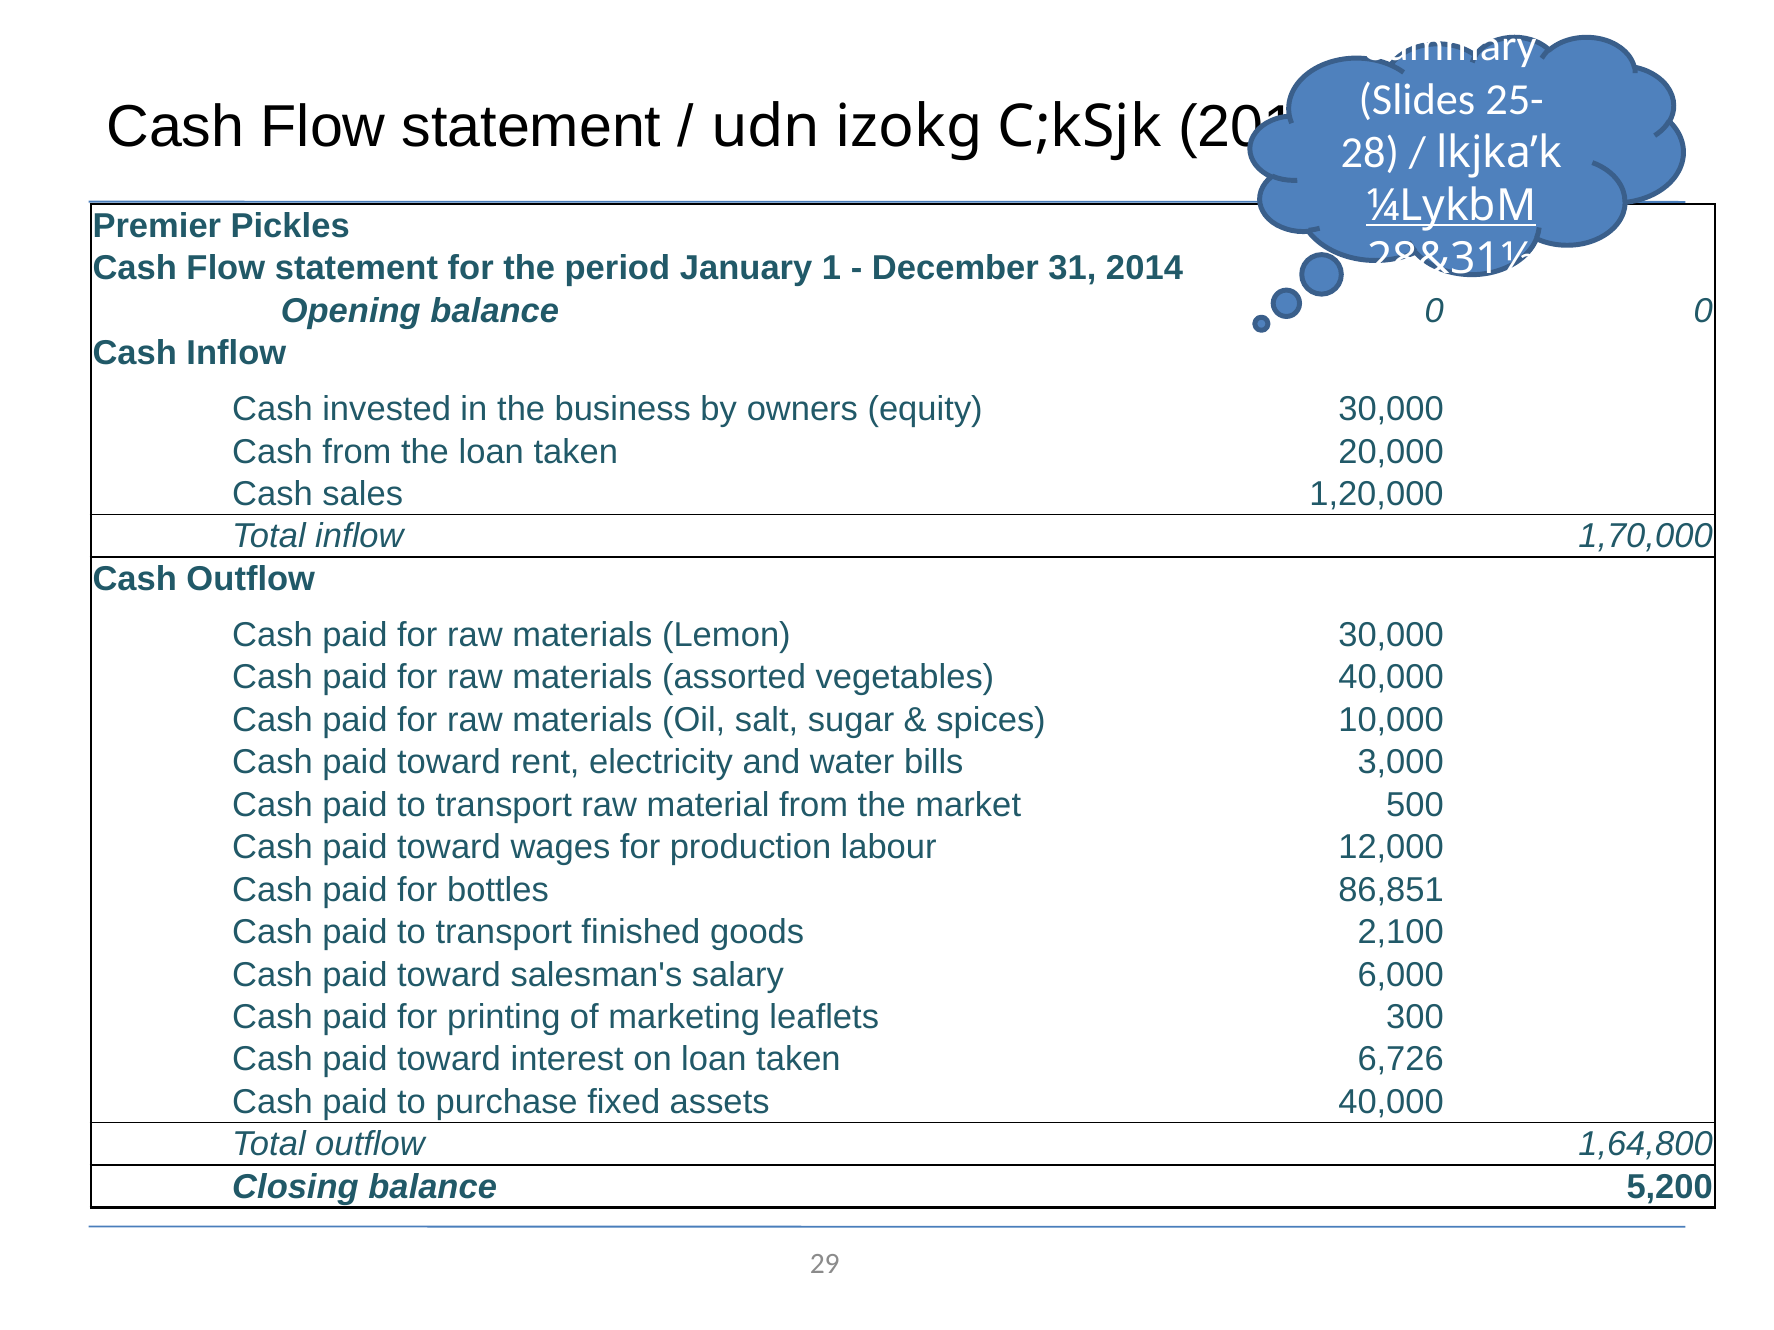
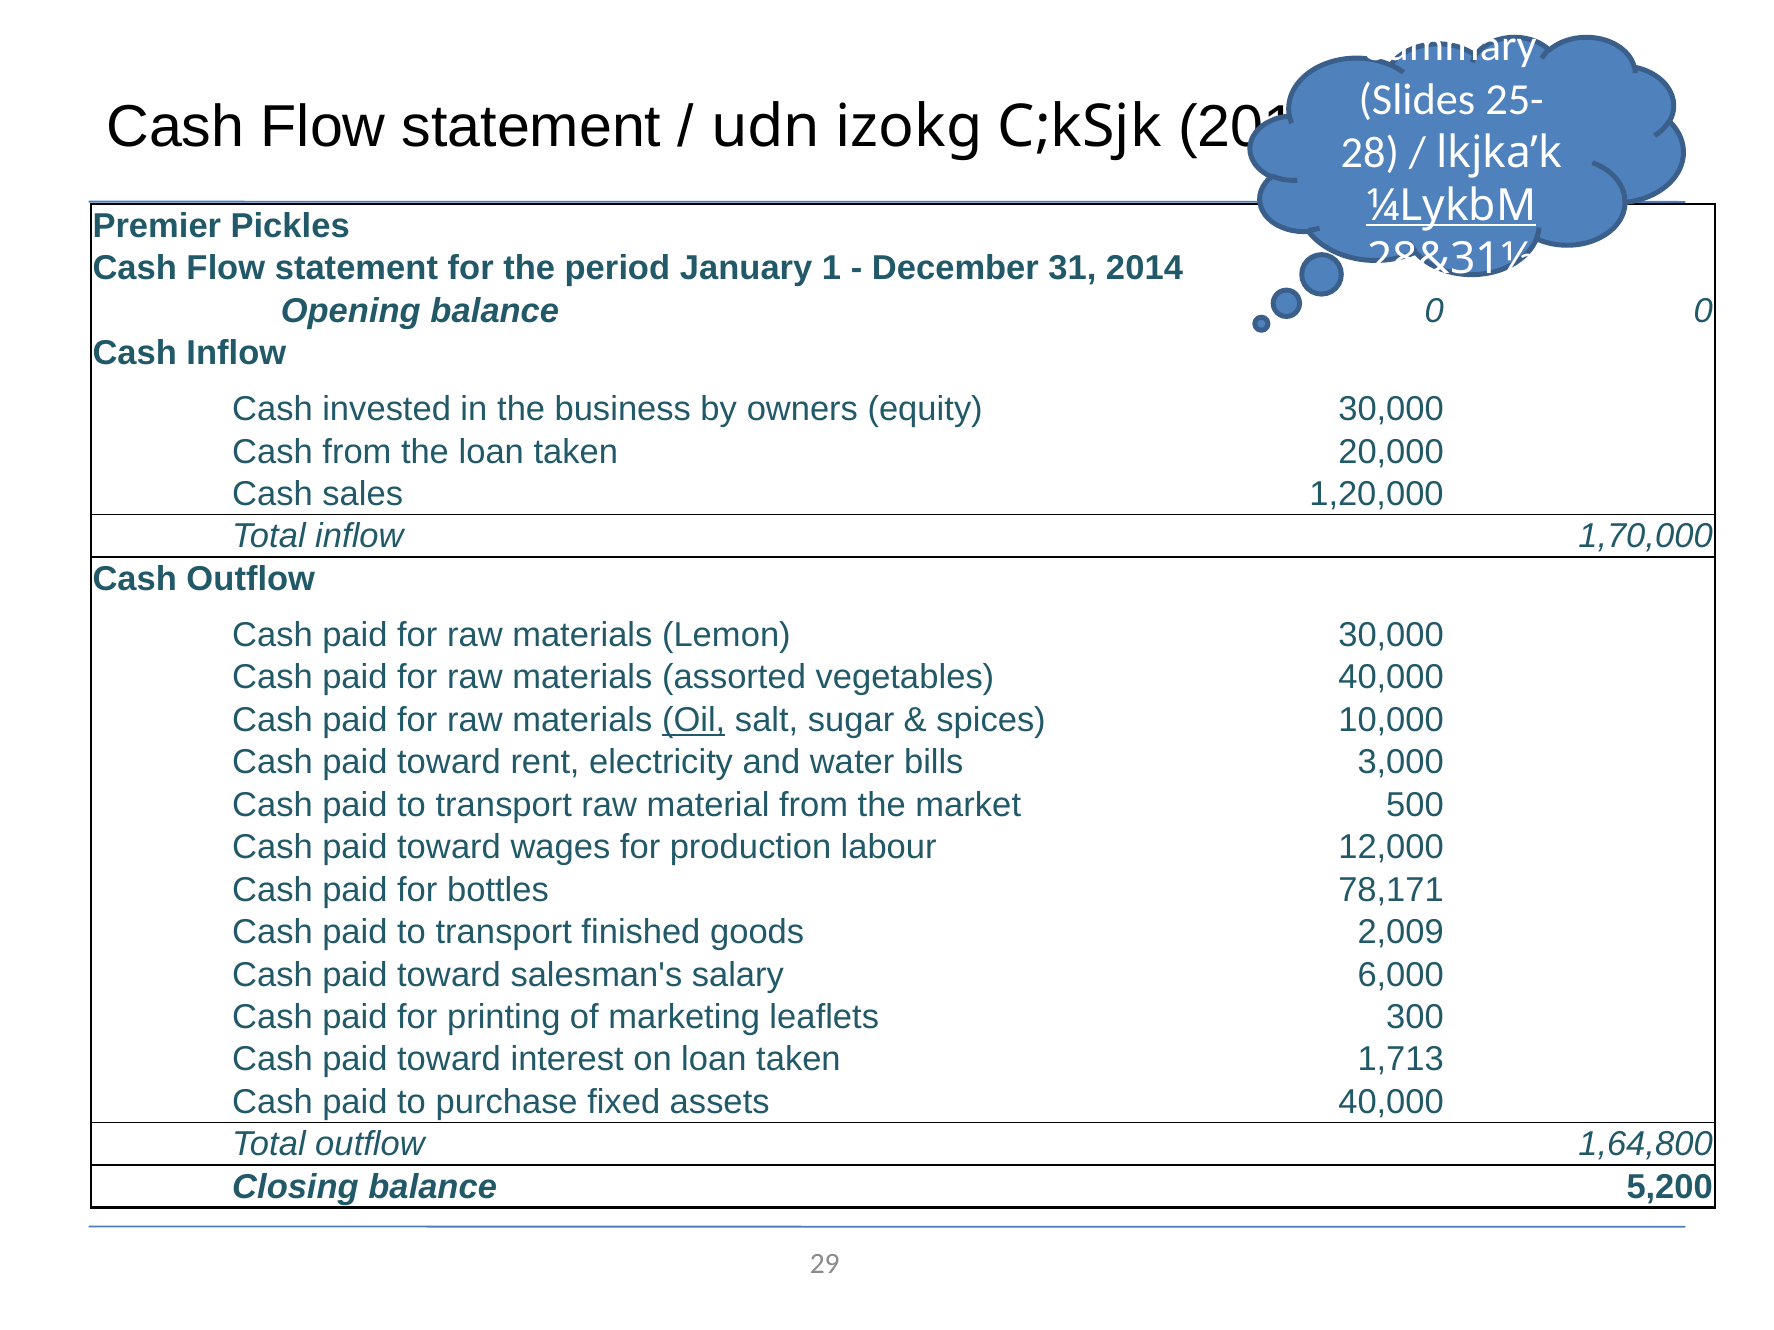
Oil underline: none -> present (694, 720)
86,851: 86,851 -> 78,171 (1391, 890)
2,100: 2,100 -> 2,009 (1401, 933)
6,726: 6,726 -> 1,713 (1401, 1060)
